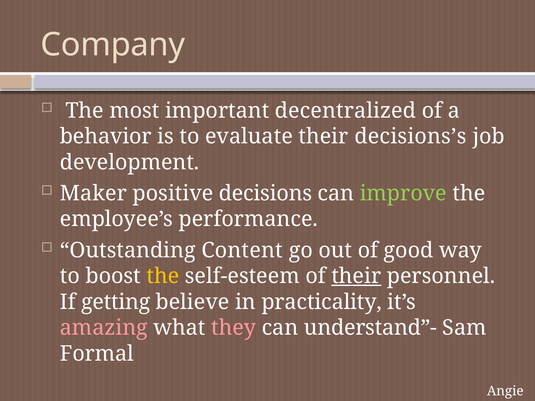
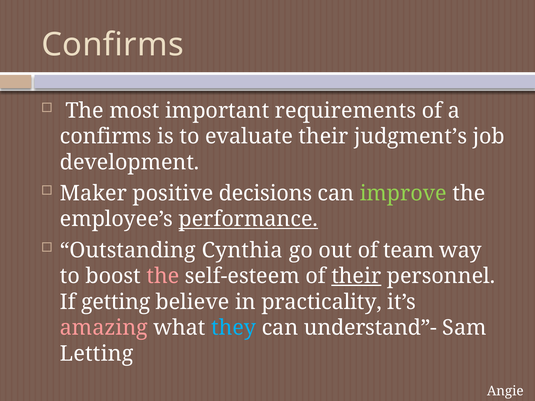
Company: Company -> Confirms (113, 45)
decentralized: decentralized -> requirements (346, 111)
behavior: behavior -> confirms (106, 137)
decisions’s: decisions’s -> judgment’s (411, 137)
performance underline: none -> present (248, 219)
Content: Content -> Cynthia (242, 250)
good: good -> team (409, 250)
the colour: yellow -> pink (163, 276)
they colour: pink -> light blue (234, 328)
Formal: Formal -> Letting (97, 354)
